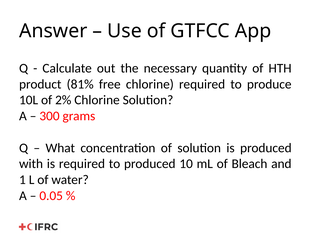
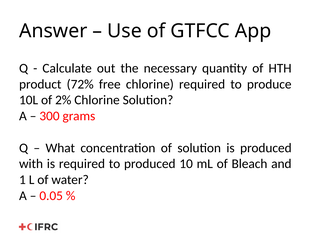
81%: 81% -> 72% (80, 84)
